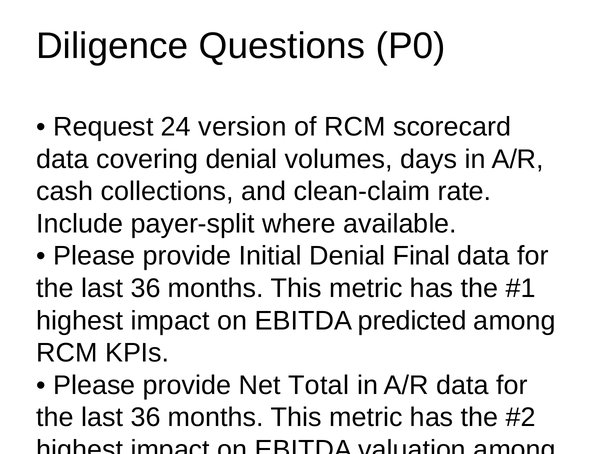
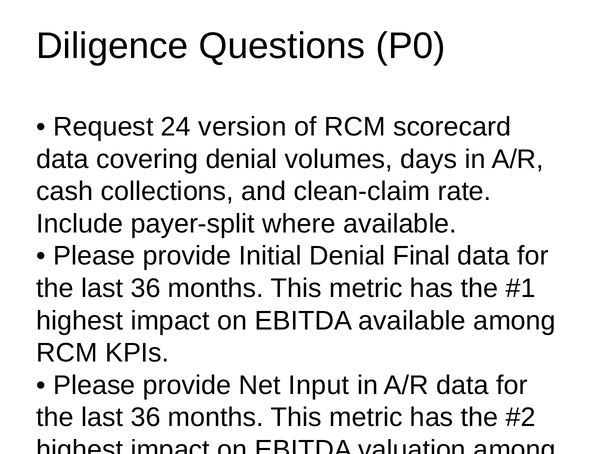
EBITDA predicted: predicted -> available (412, 321)
Total: Total -> Input (319, 386)
